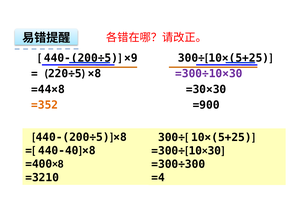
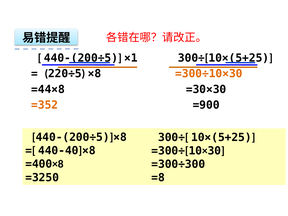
×9: ×9 -> ×1 (131, 58)
=300÷10×30 colour: purple -> orange (209, 74)
=3210: =3210 -> =3250 (42, 178)
=4: =4 -> =8 (158, 178)
